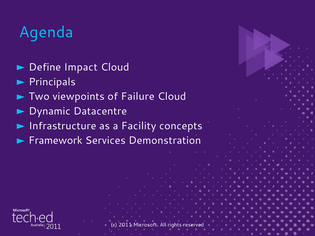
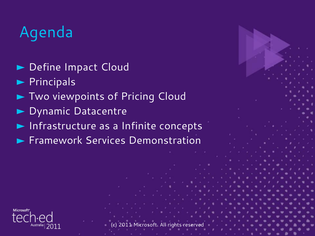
Failure: Failure -> Pricing (138, 97)
Facility: Facility -> Infinite (139, 126)
